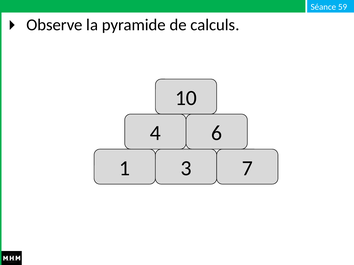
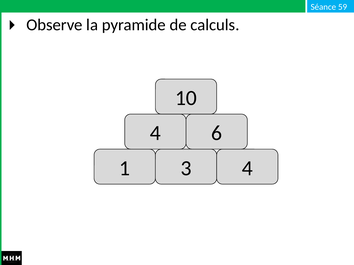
3 7: 7 -> 4 (247, 168)
